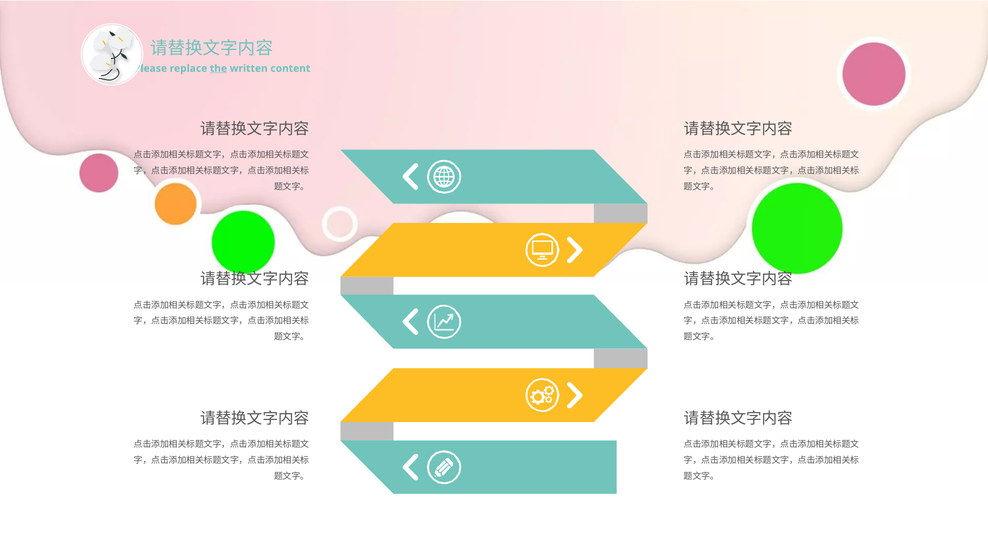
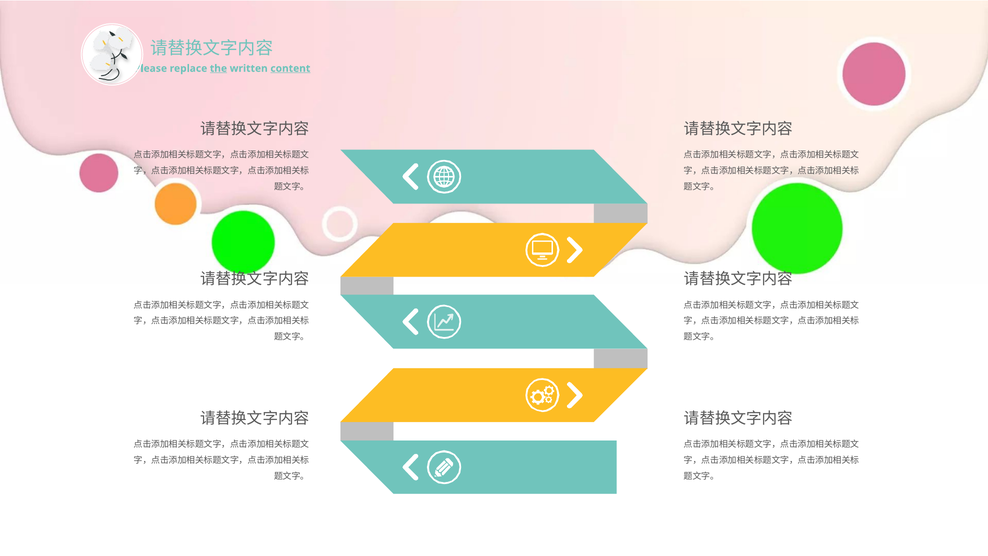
content underline: none -> present (290, 68)
